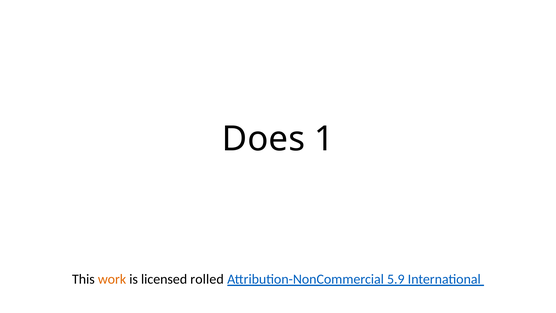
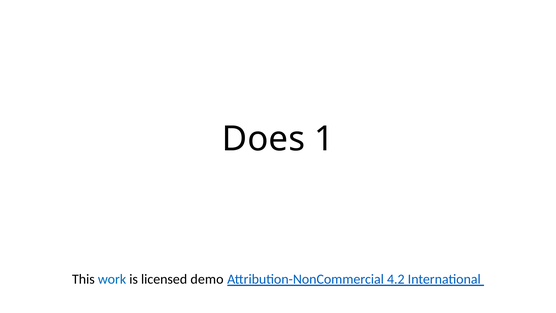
work colour: orange -> blue (112, 279)
rolled: rolled -> demo (207, 279)
5.9: 5.9 -> 4.2 (396, 279)
